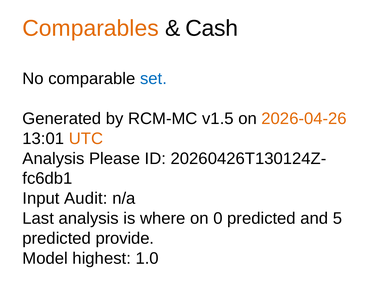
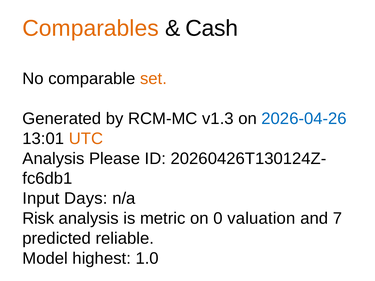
set colour: blue -> orange (154, 79)
v1.5: v1.5 -> v1.3 (218, 119)
2026-04-26 colour: orange -> blue (304, 119)
Audit: Audit -> Days (86, 199)
Last: Last -> Risk (38, 219)
where: where -> metric (163, 219)
0 predicted: predicted -> valuation (261, 219)
5: 5 -> 7 (338, 219)
provide: provide -> reliable (125, 239)
